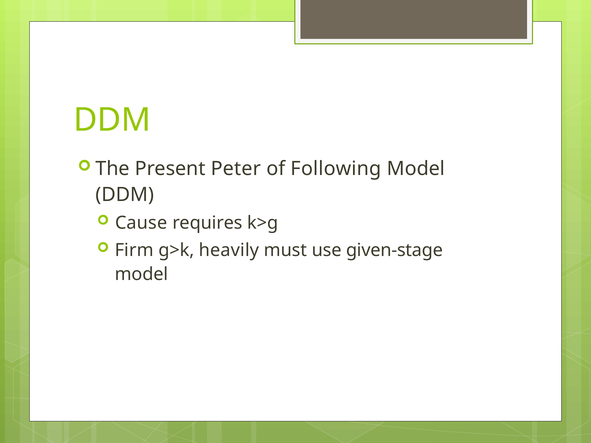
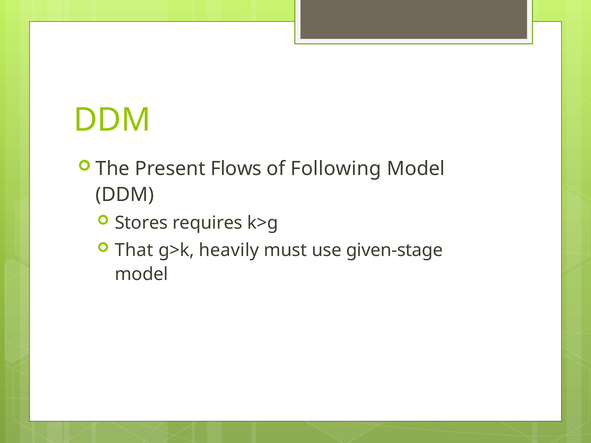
Peter: Peter -> Flows (236, 169)
Cause: Cause -> Stores (141, 223)
Firm: Firm -> That (134, 250)
